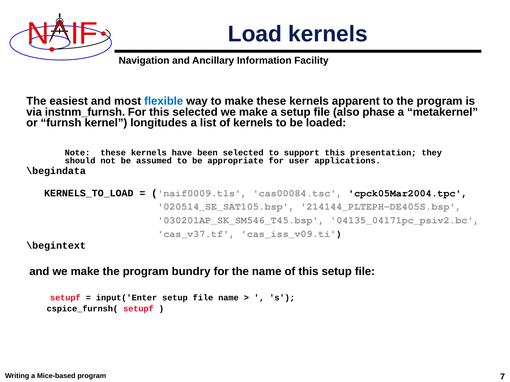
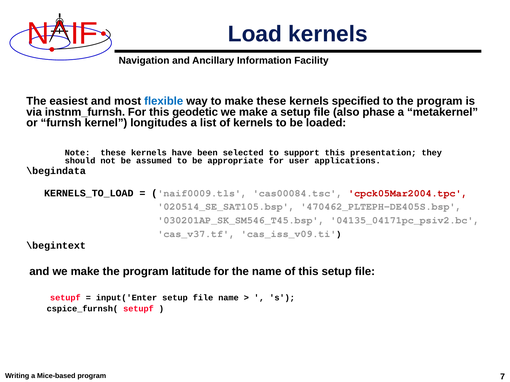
apparent: apparent -> specified (356, 101)
this selected: selected -> geodetic (195, 112)
cpck05Mar2004.tpc colour: black -> red (408, 194)
214144_PLTEPH-DE405S.bsp: 214144_PLTEPH-DE405S.bsp -> 470462_PLTEPH-DE405S.bsp (381, 207)
bundry: bundry -> latitude (191, 272)
